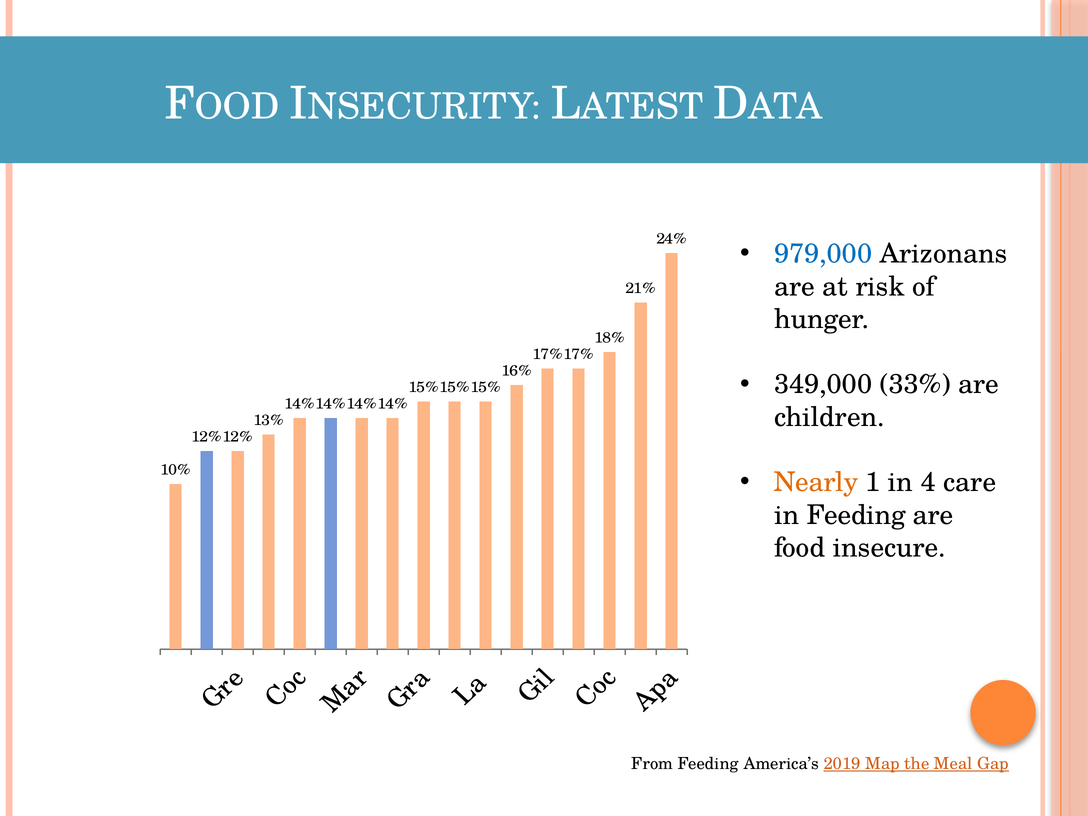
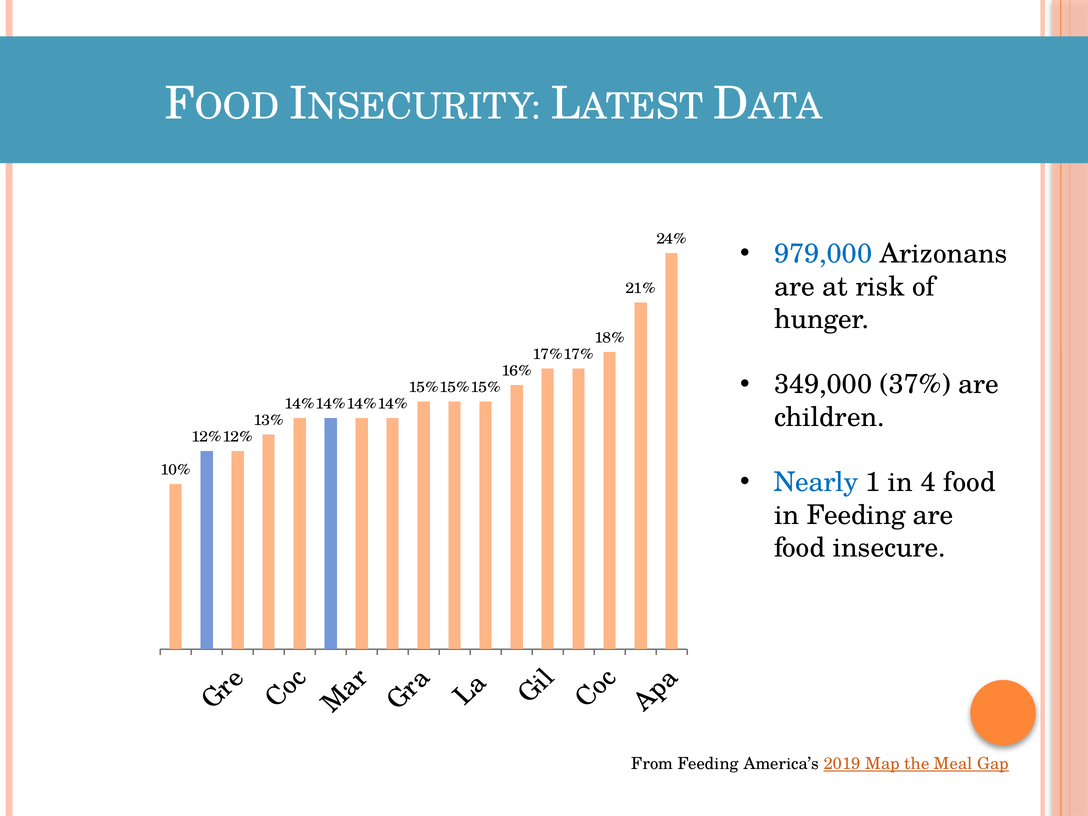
33%: 33% -> 37% (915, 385)
Nearly colour: orange -> blue (816, 482)
4 care: care -> food (970, 482)
